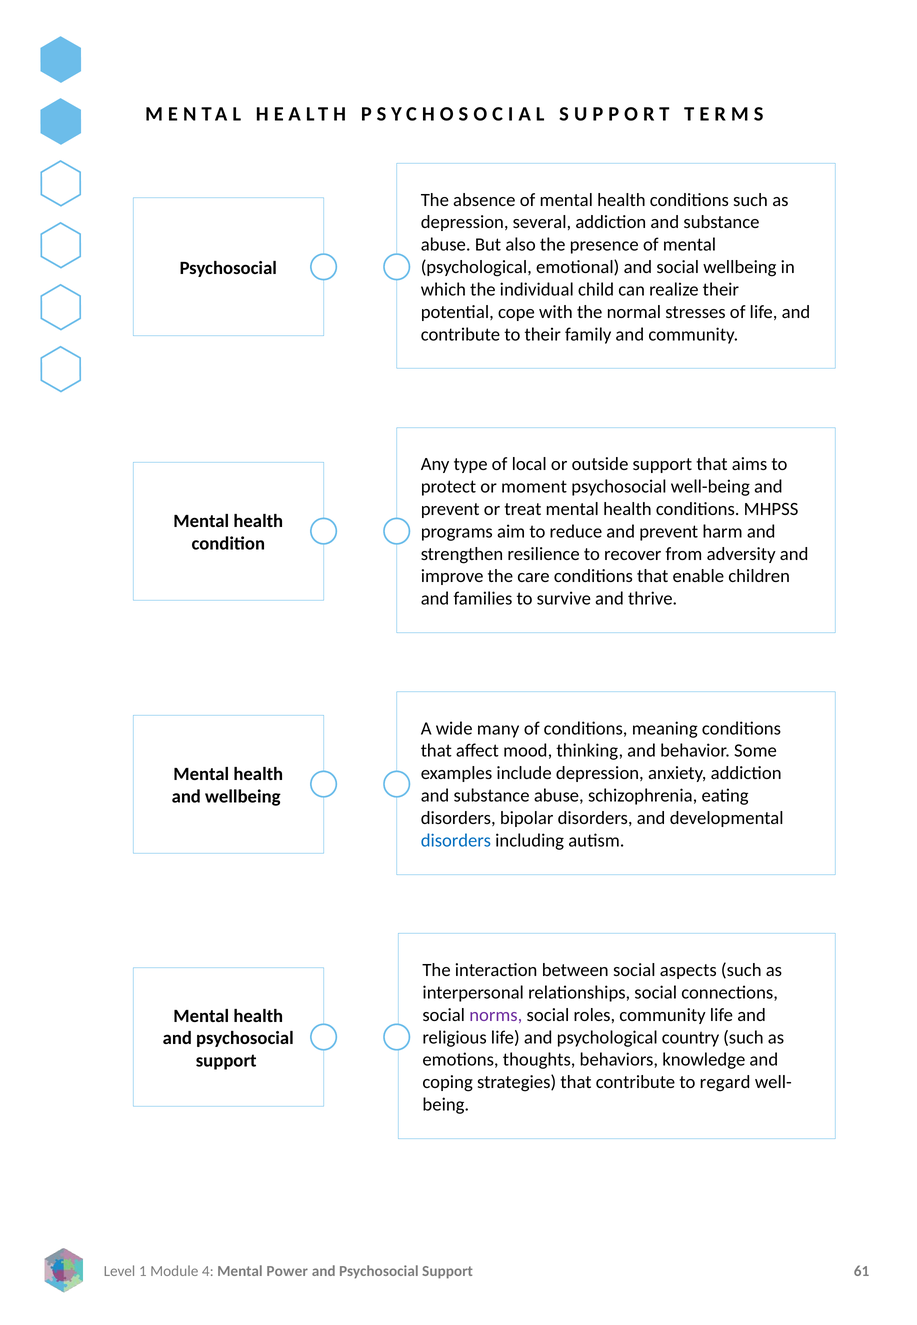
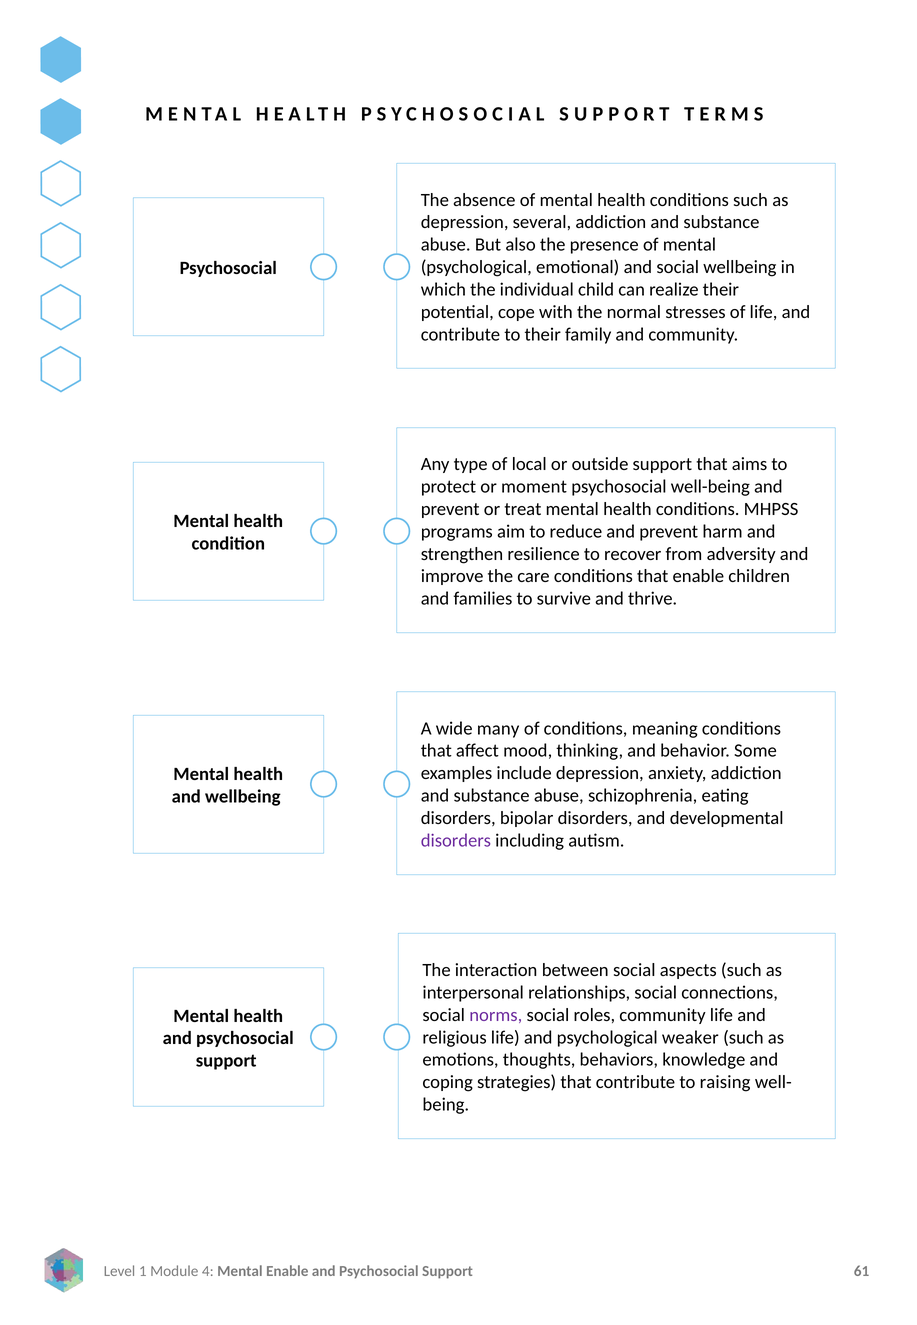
disorders colour: blue -> purple (456, 840)
country: country -> weaker (690, 1037)
regard: regard -> raising (725, 1082)
Mental Power: Power -> Enable (287, 1271)
